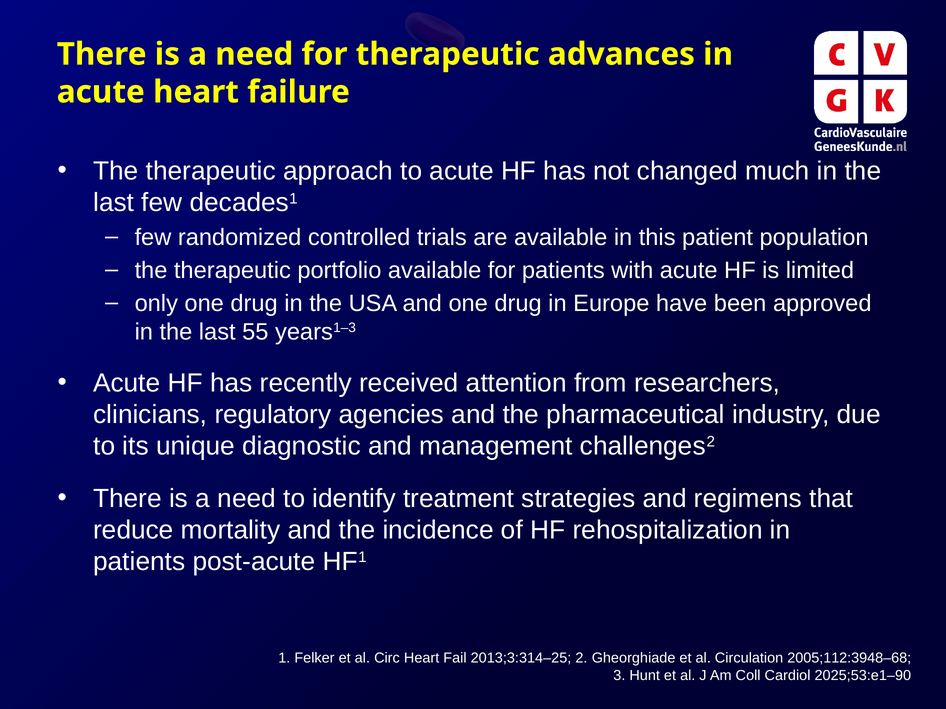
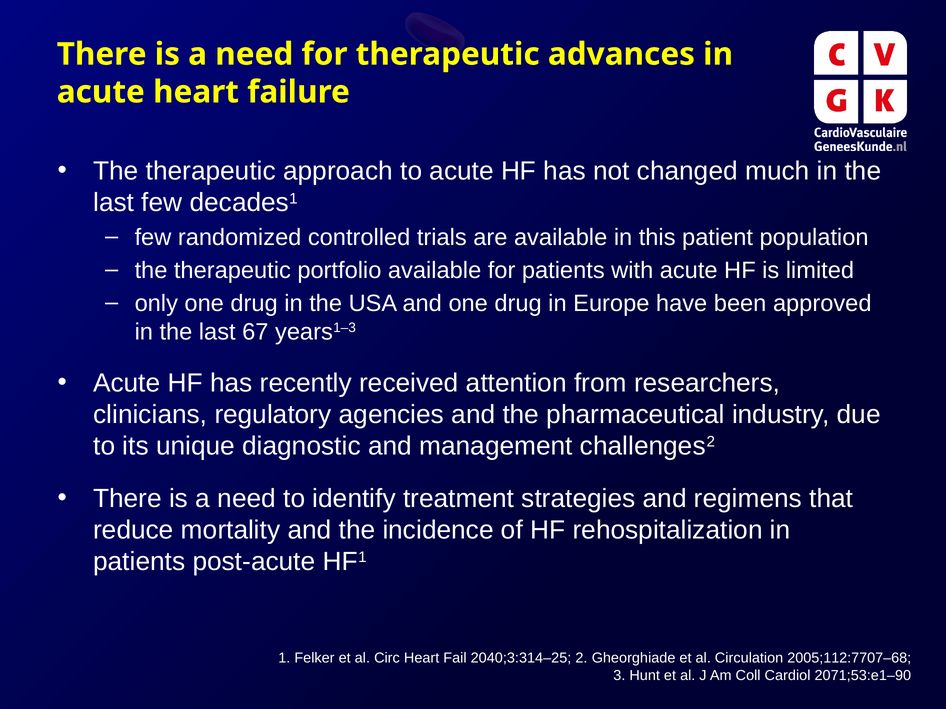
55: 55 -> 67 (255, 332)
2013;3:314–25: 2013;3:314–25 -> 2040;3:314–25 (521, 658)
2005;112:3948–68: 2005;112:3948–68 -> 2005;112:7707–68 (849, 658)
2025;53:e1–90: 2025;53:e1–90 -> 2071;53:e1–90 (863, 676)
